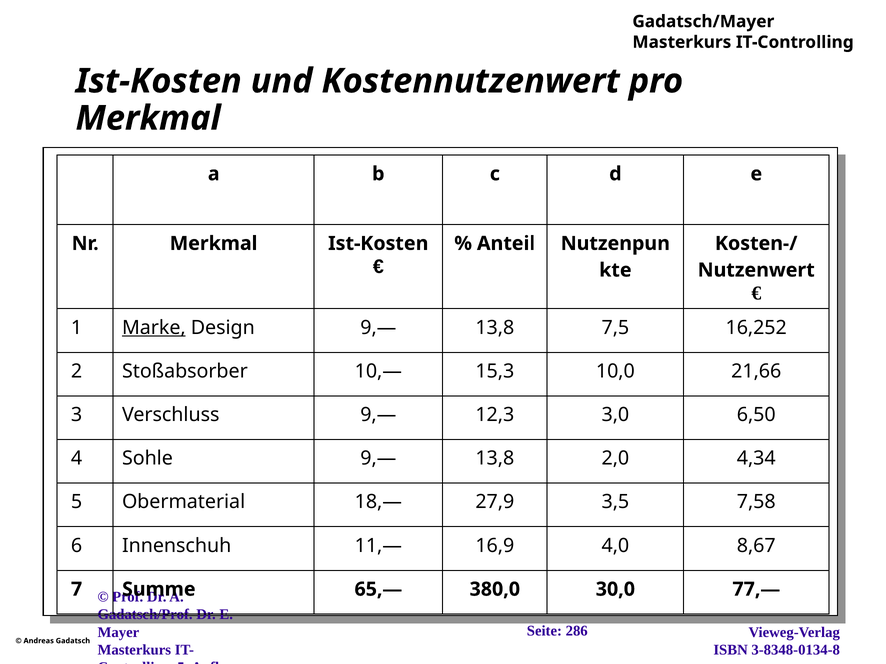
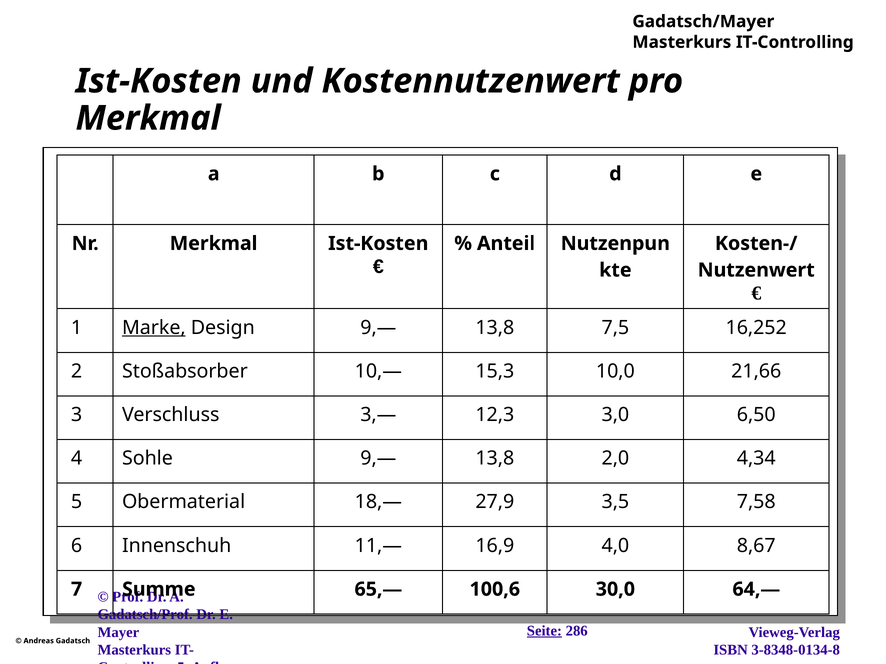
Verschluss 9,—: 9,— -> 3,— (378, 415)
380,0: 380,0 -> 100,6 (495, 590)
77,—: 77,— -> 64,— (756, 590)
Seite underline: none -> present (544, 631)
